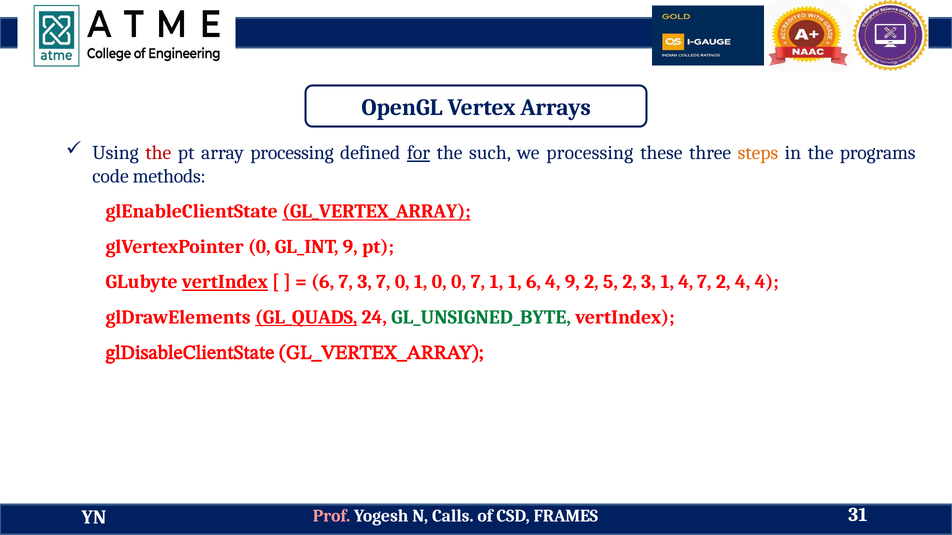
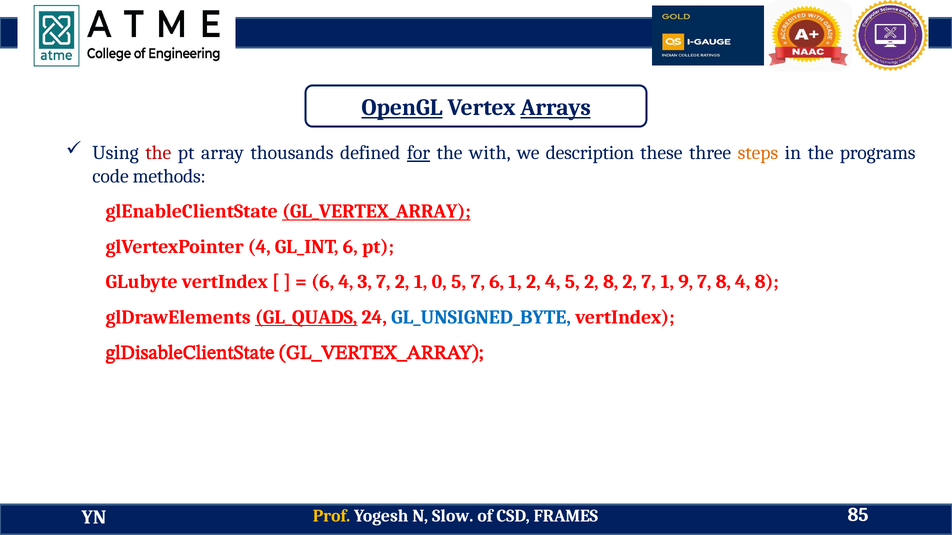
OpenGL underline: none -> present (402, 108)
Arrays underline: none -> present (556, 108)
array processing: processing -> thousands (292, 153)
such: such -> with (490, 153)
we processing: processing -> description (590, 153)
glVertexPointer 0: 0 -> 4 (259, 247)
GL_INT 9: 9 -> 6 (350, 247)
vertIndex underline: present -> none (225, 282)
6 7: 7 -> 4 (346, 282)
7 0: 0 -> 2 (402, 282)
0 0: 0 -> 5 (459, 282)
7 1: 1 -> 6 (497, 282)
1 6: 6 -> 2 (533, 282)
4 9: 9 -> 5 (572, 282)
2 5: 5 -> 8 (611, 282)
2 3: 3 -> 7 (649, 282)
1 4: 4 -> 9 (686, 282)
7 2: 2 -> 8 (723, 282)
4 4: 4 -> 8 (767, 282)
GL_UNSIGNED_BYTE colour: green -> blue (481, 317)
Prof colour: pink -> yellow (332, 516)
Calls: Calls -> Slow (453, 516)
31: 31 -> 85 (858, 515)
